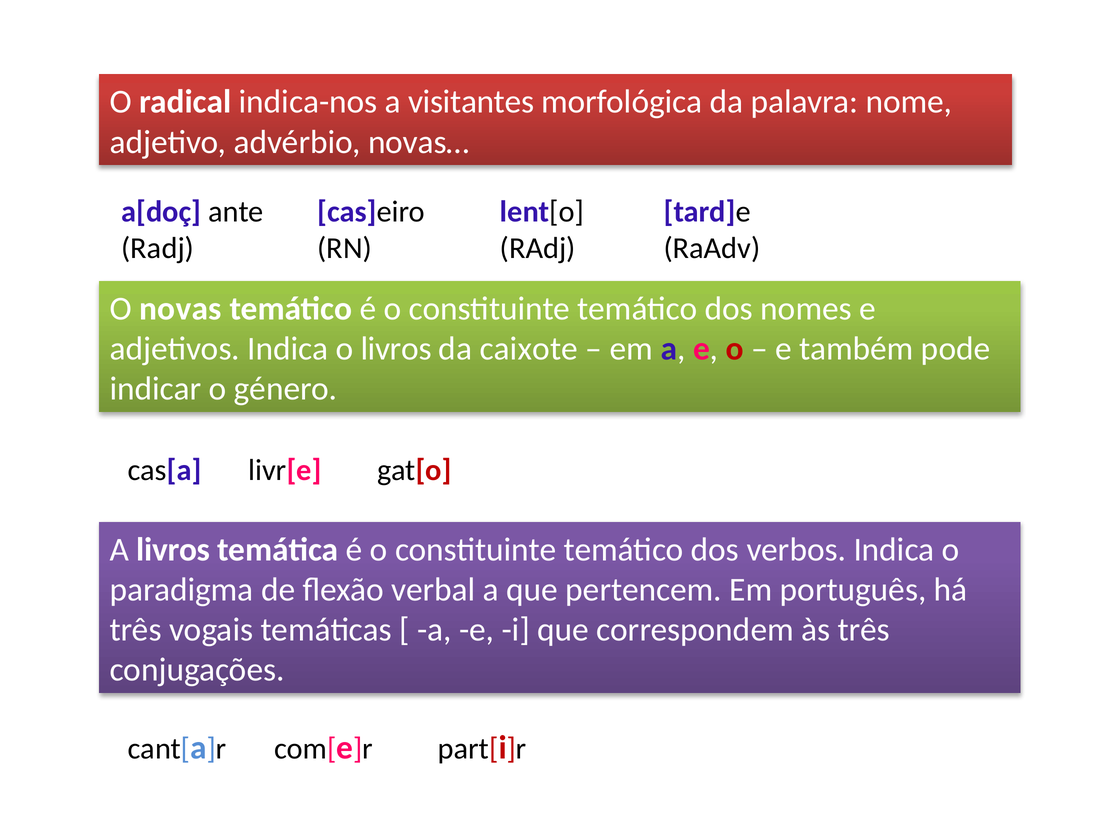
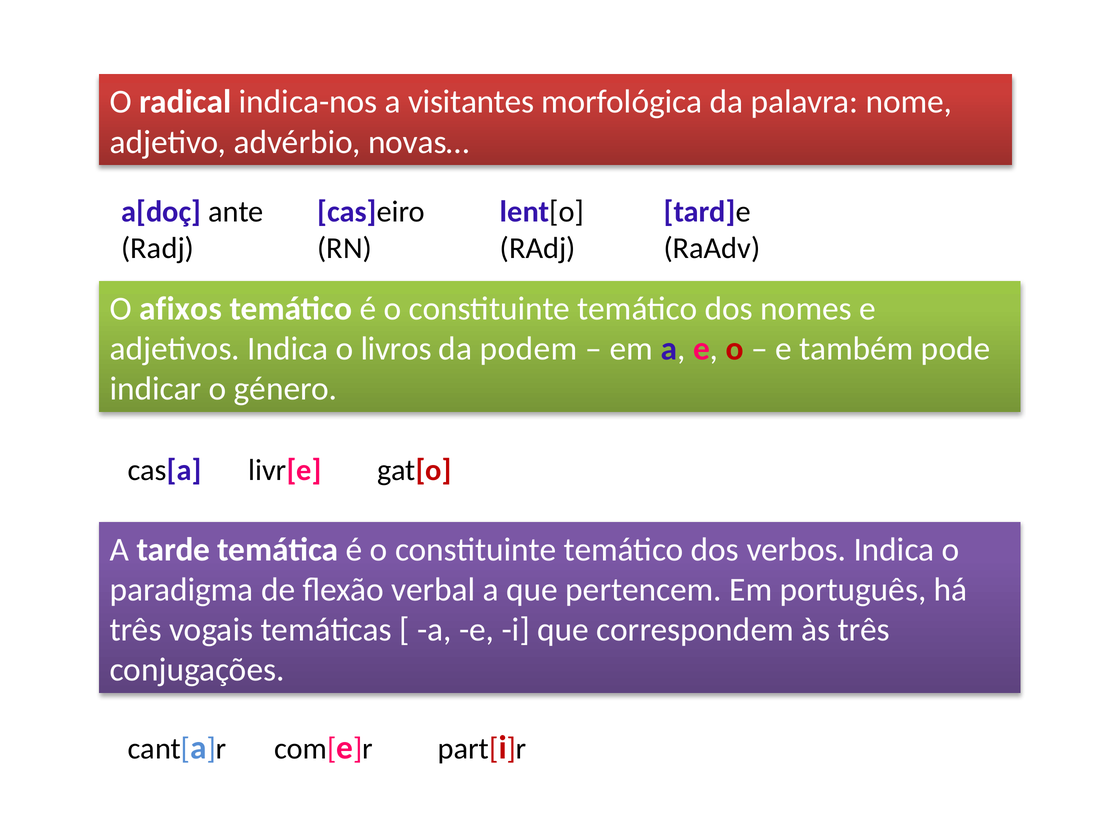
novas: novas -> afixos (181, 309)
caixote: caixote -> podem (529, 349)
A livros: livros -> tarde (173, 550)
